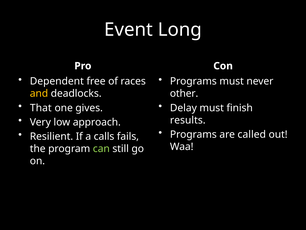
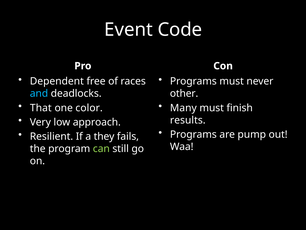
Long: Long -> Code (180, 30)
and colour: yellow -> light blue (39, 93)
gives: gives -> color (89, 108)
Delay: Delay -> Many (183, 108)
called: called -> pump (252, 134)
calls: calls -> they (104, 136)
